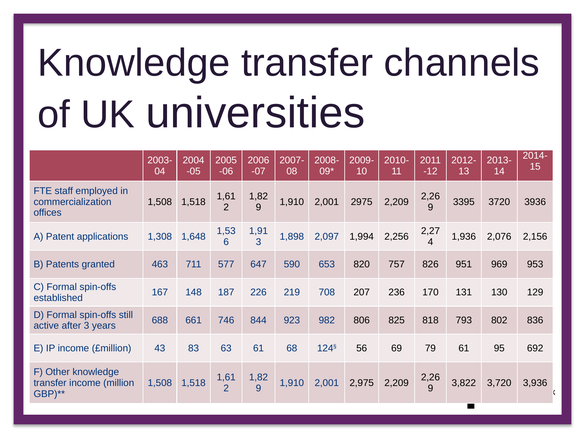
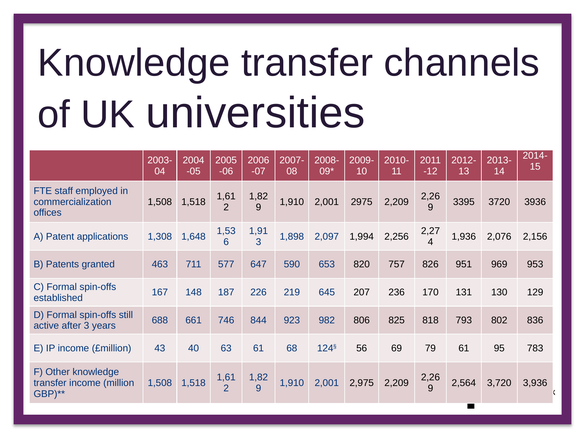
708: 708 -> 645 (327, 293)
83: 83 -> 40 (194, 349)
692: 692 -> 783 (535, 349)
3,822: 3,822 -> 2,564 (464, 384)
